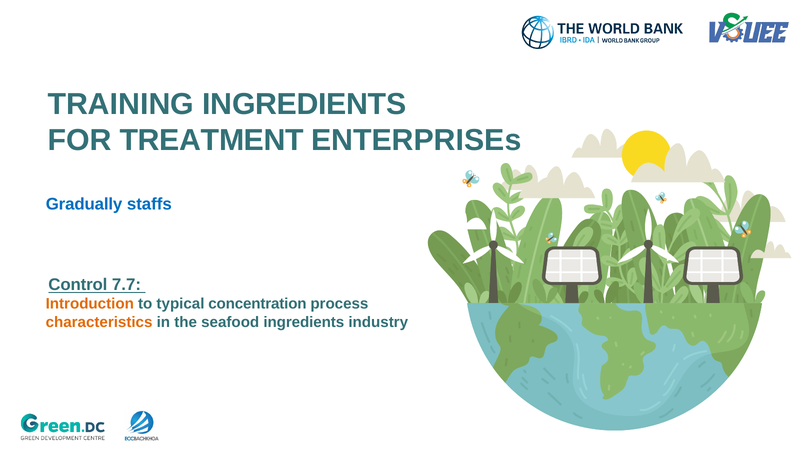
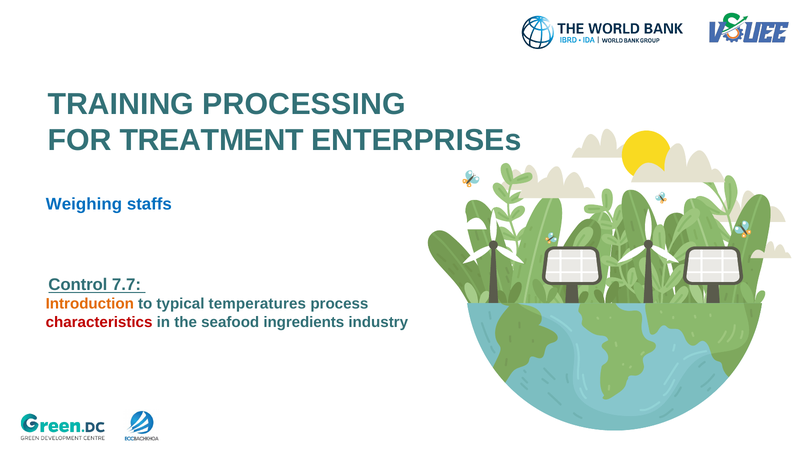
TRAINING INGREDIENTS: INGREDIENTS -> PROCESSING (304, 104)
Gradually: Gradually -> Weighing (84, 204)
concentration: concentration -> temperatures (257, 304)
characteristics colour: orange -> red (99, 322)
